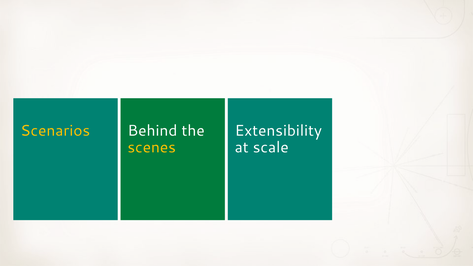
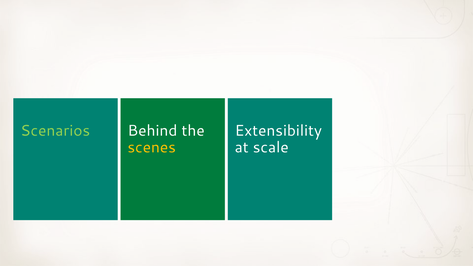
Scenarios colour: yellow -> light green (55, 131)
